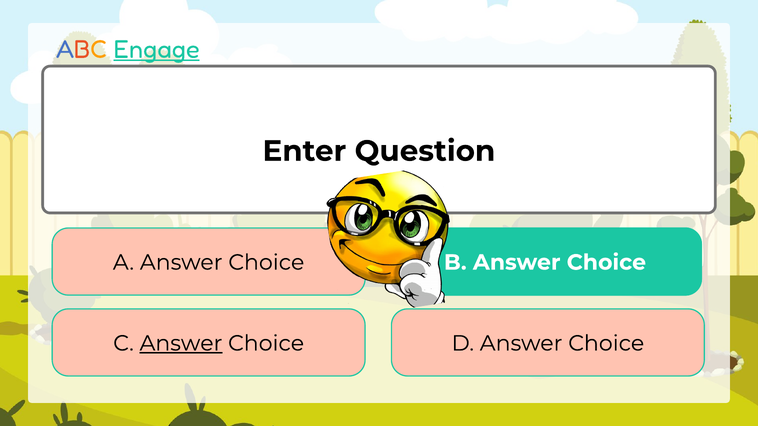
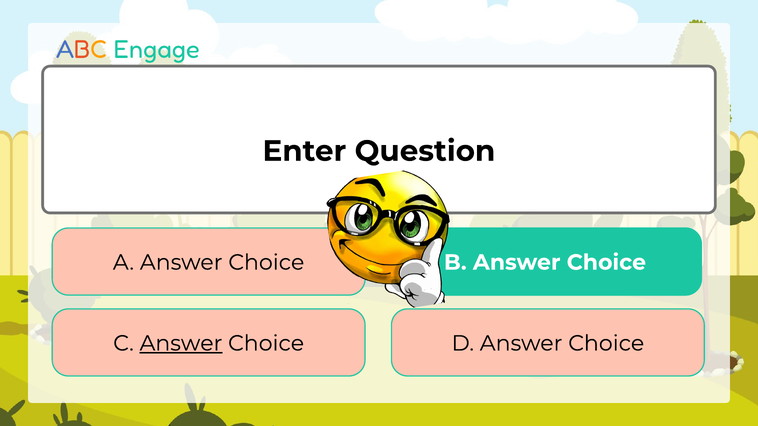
Engage underline: present -> none (156, 49)
